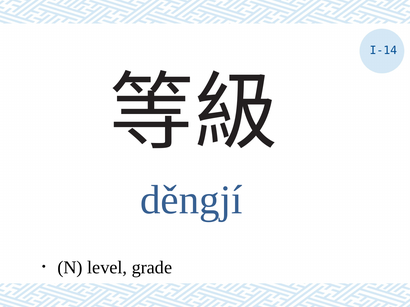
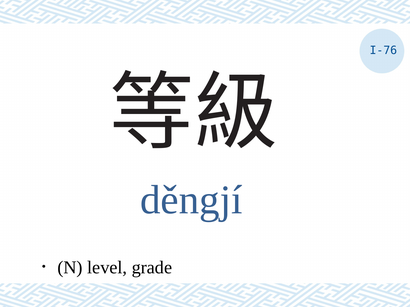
I-14: I-14 -> I-76 (383, 51)
